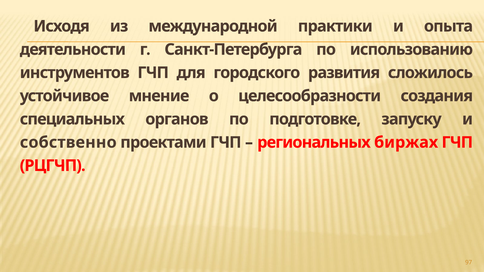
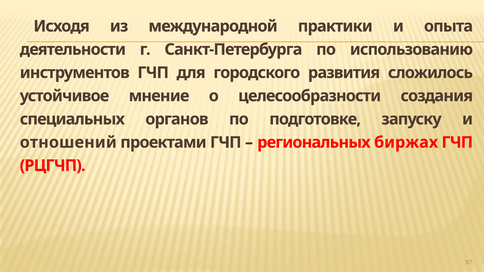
собственно: собственно -> отношений (68, 143)
